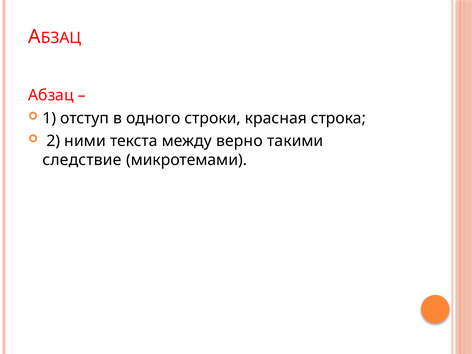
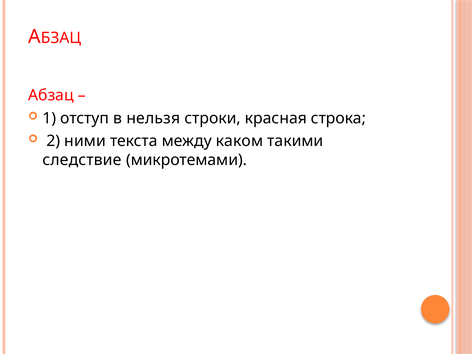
одного: одного -> нельзя (153, 118)
верно: верно -> каком (239, 141)
